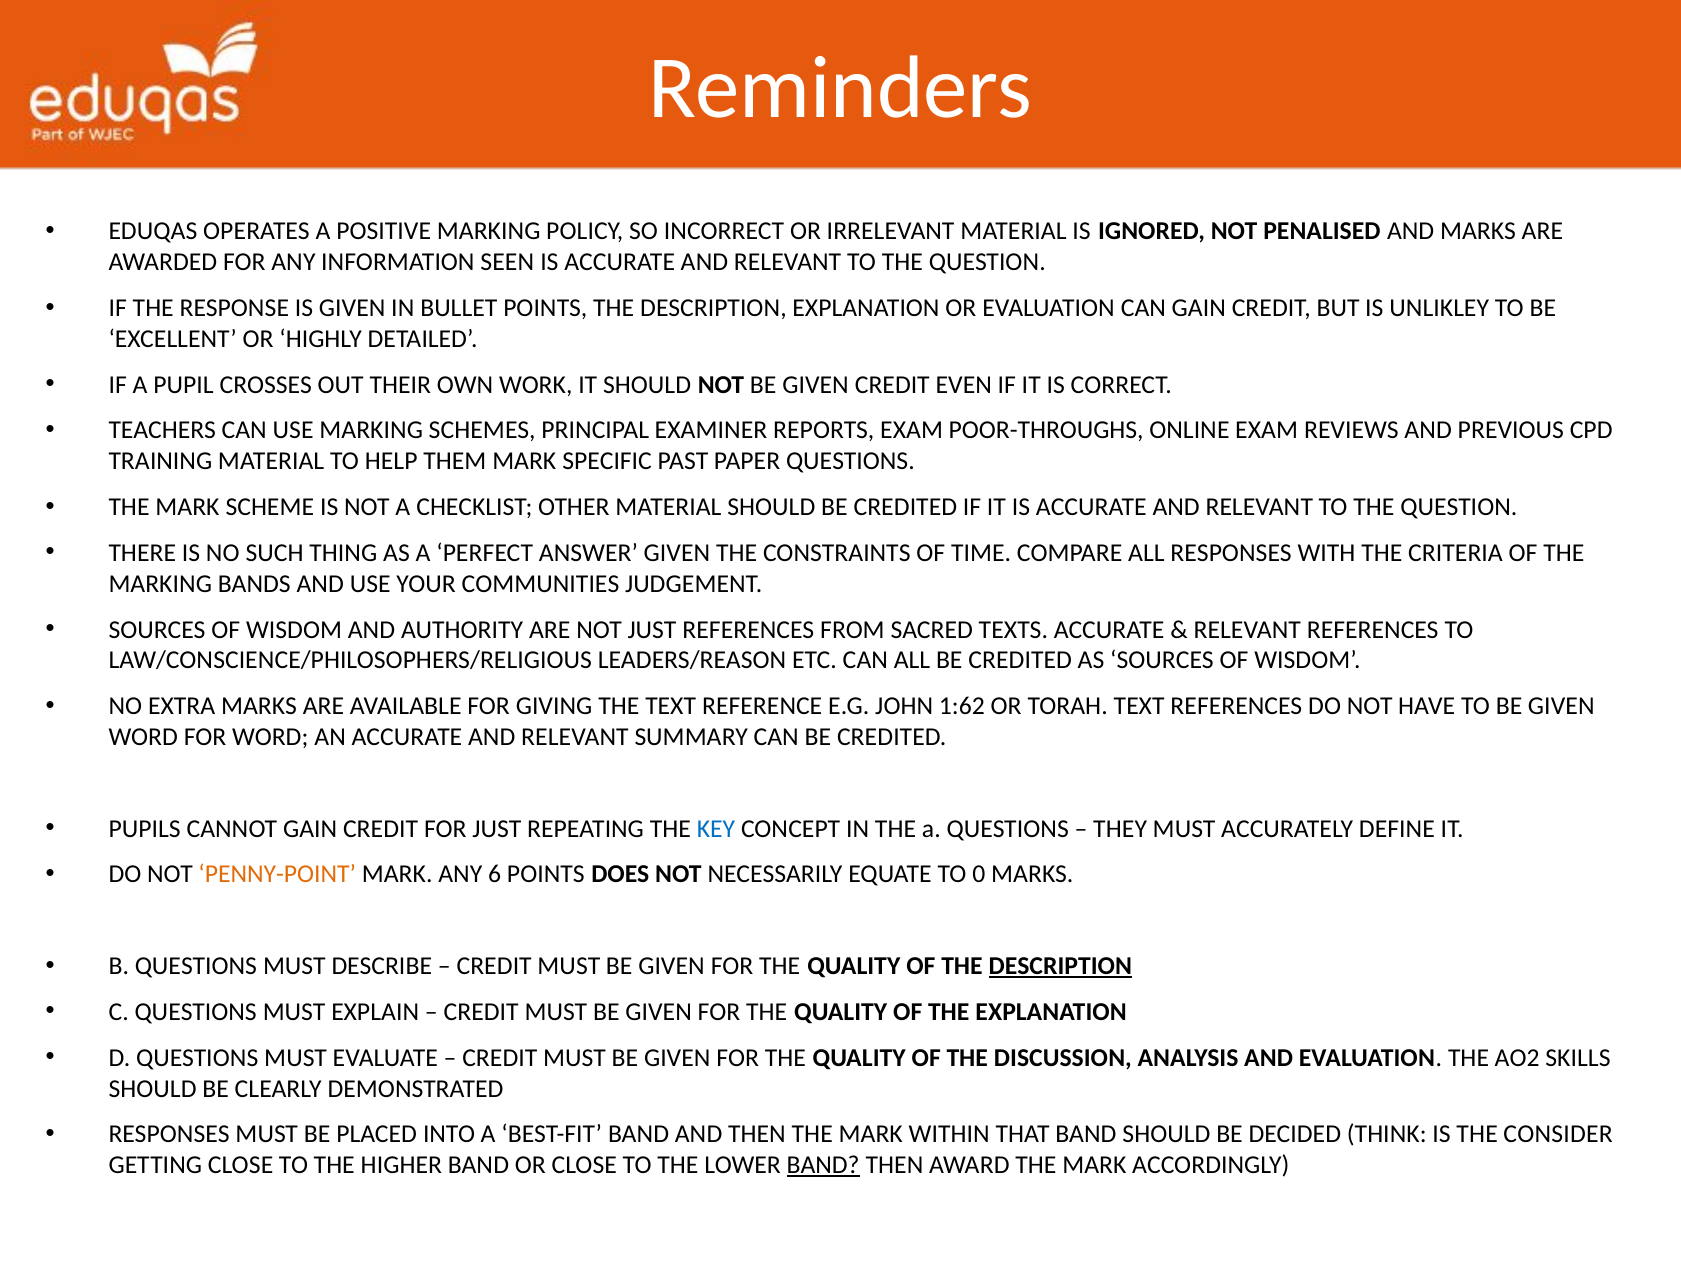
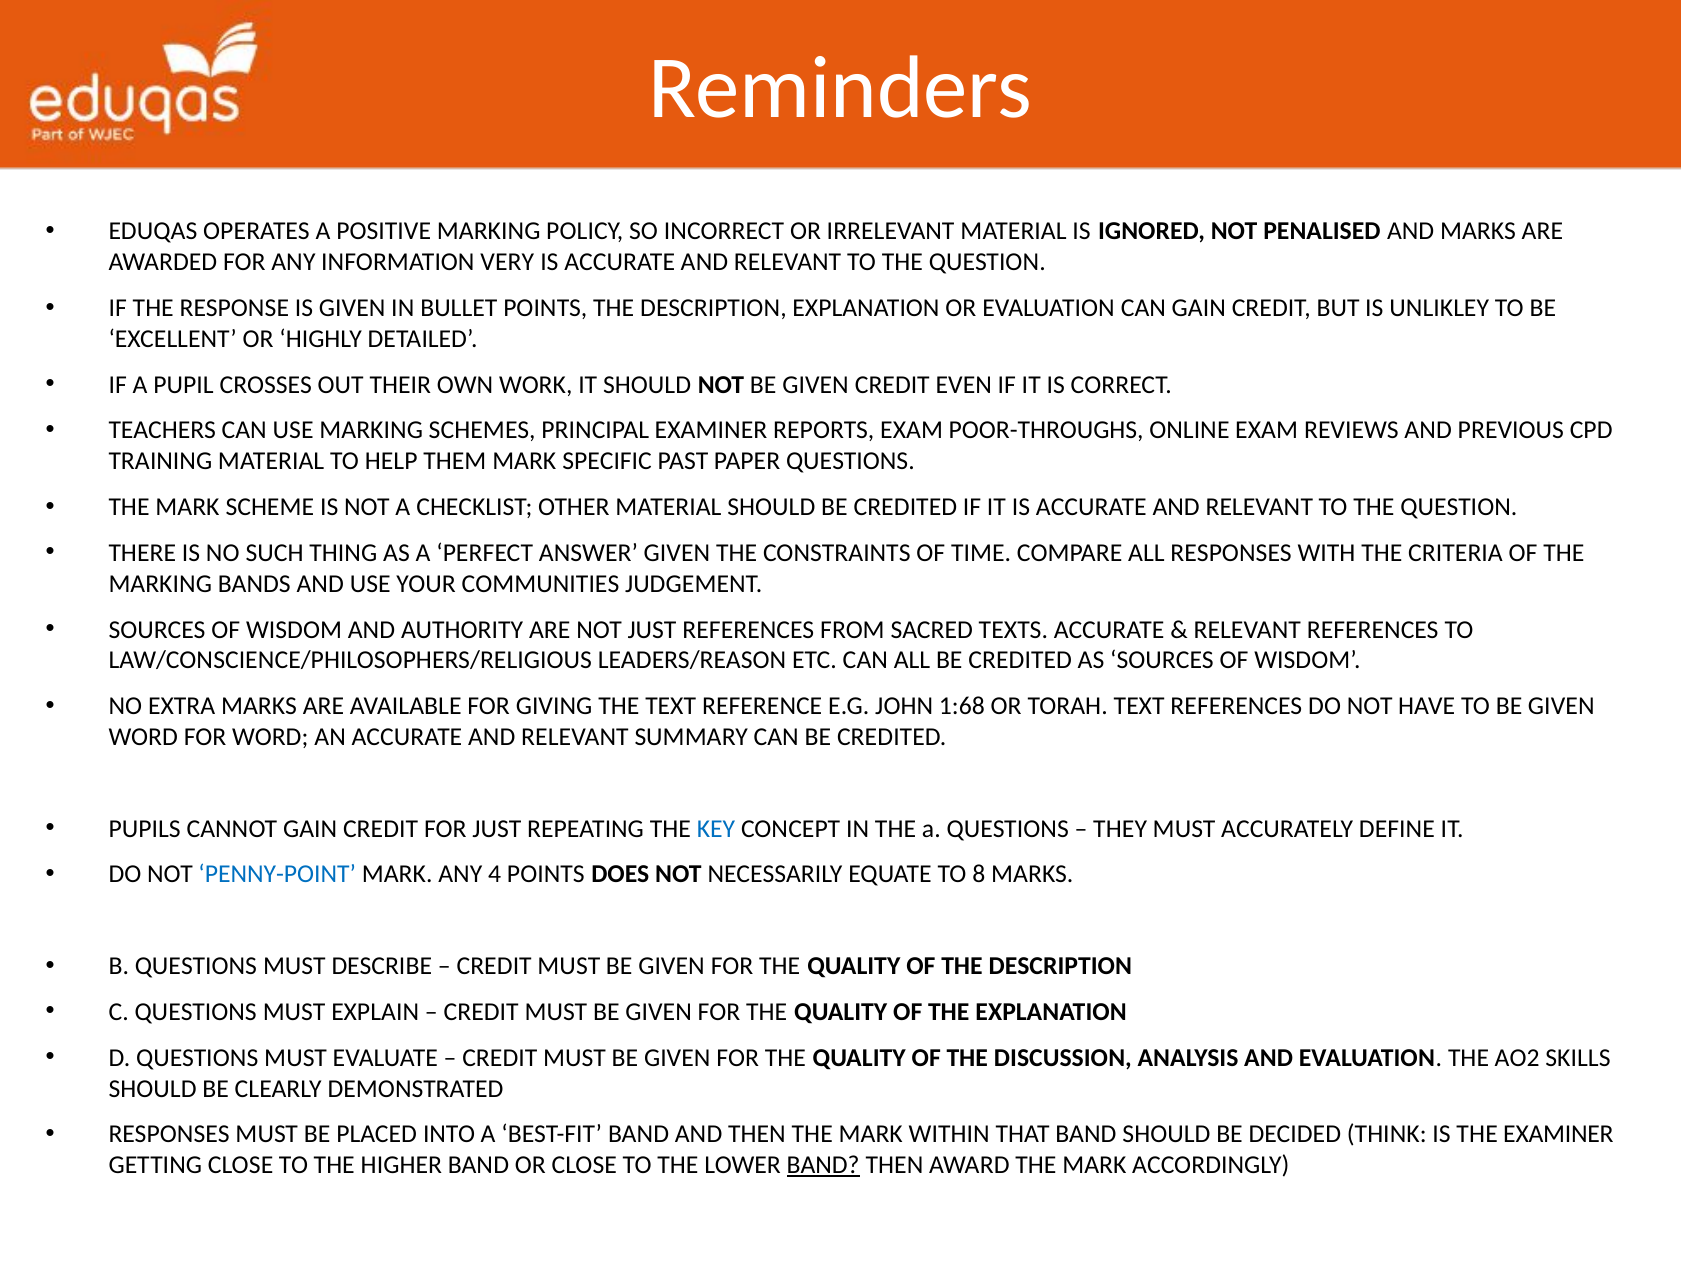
SEEN: SEEN -> VERY (507, 262)
1:62: 1:62 -> 1:68 (962, 706)
PENNY-POINT colour: orange -> blue (277, 874)
6: 6 -> 4 (495, 874)
0: 0 -> 8 (979, 874)
DESCRIPTION underline: present -> none (1060, 966)
THE CONSIDER: CONSIDER -> EXAMINER (1558, 1134)
